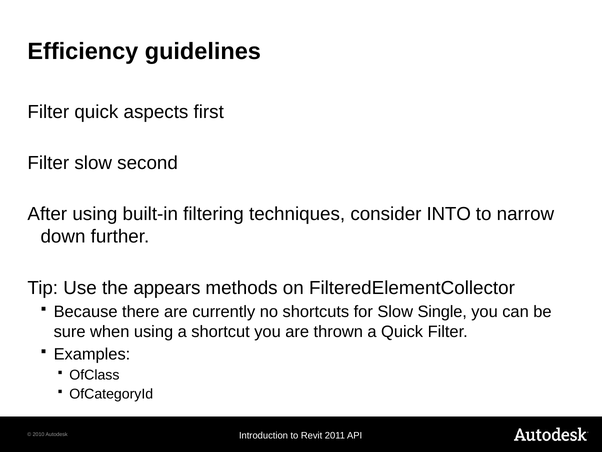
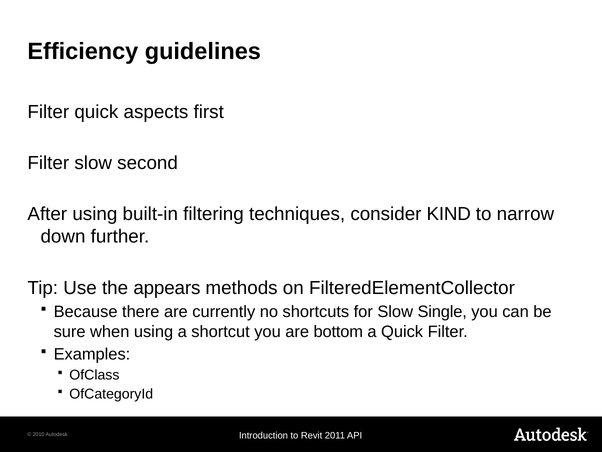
INTO: INTO -> KIND (449, 214)
thrown: thrown -> bottom (338, 331)
